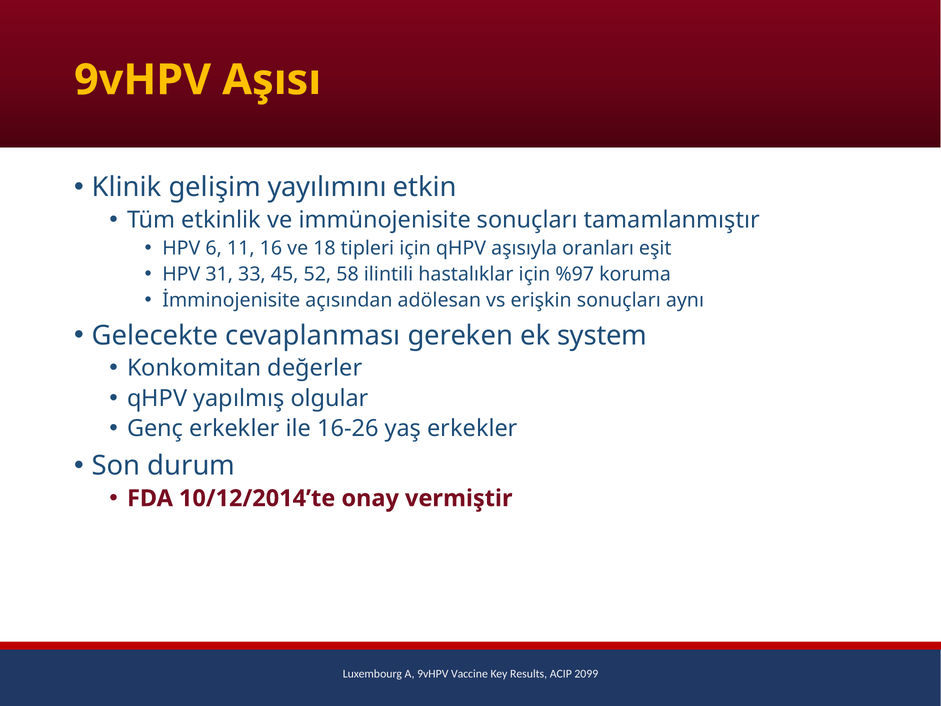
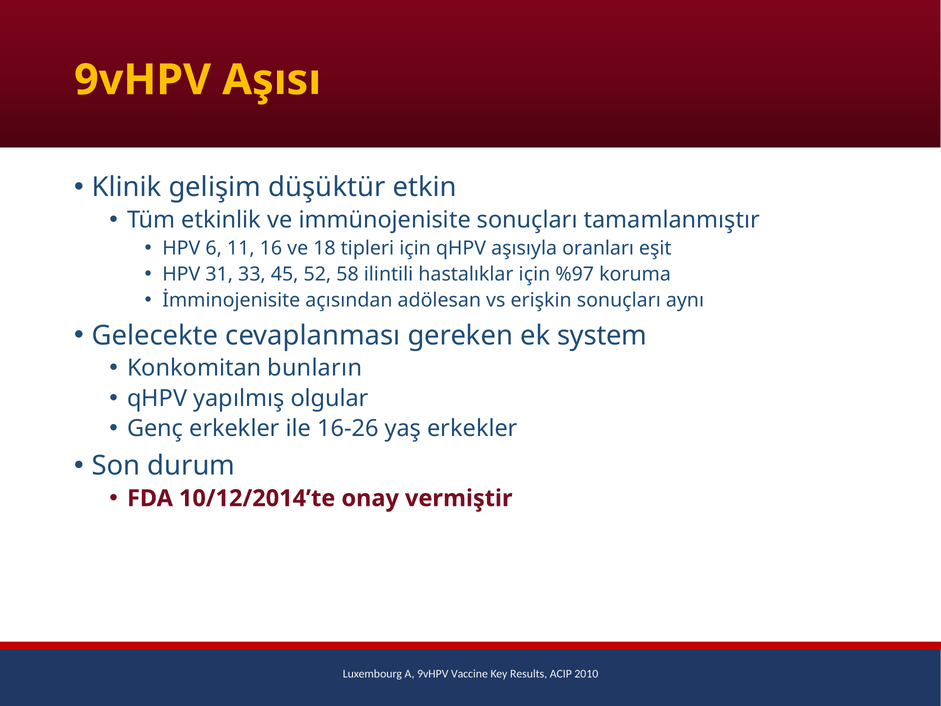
yayılımını: yayılımını -> düşüktür (327, 187)
değerler: değerler -> bunların (315, 368)
2099: 2099 -> 2010 (586, 674)
